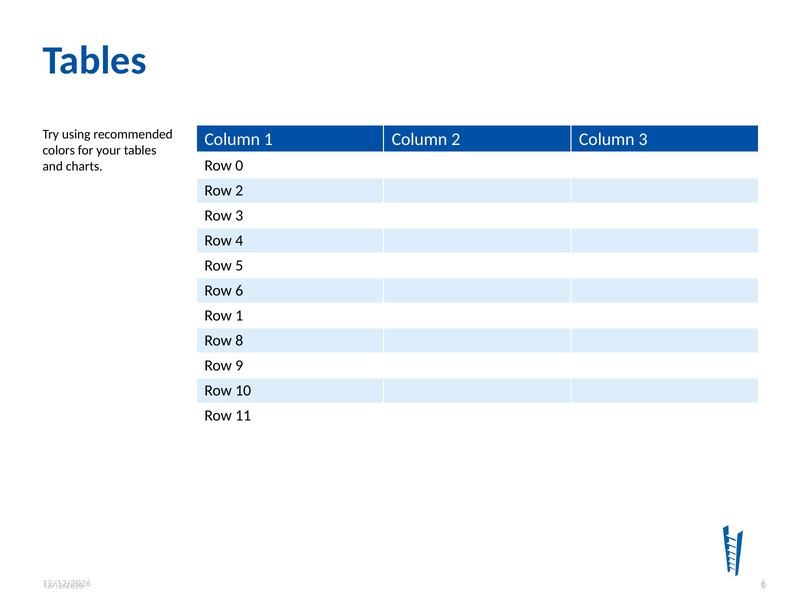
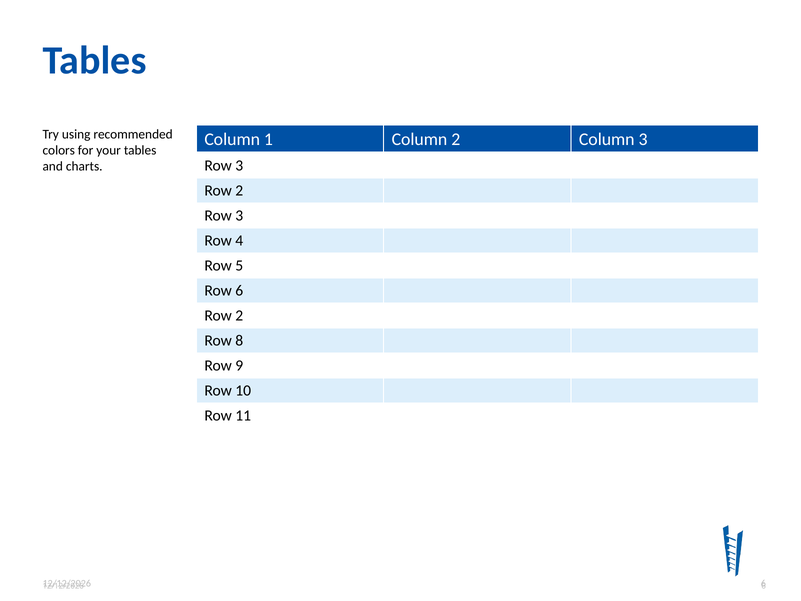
0: 0 -> 3 (239, 166)
1: 1 -> 2 (239, 316)
